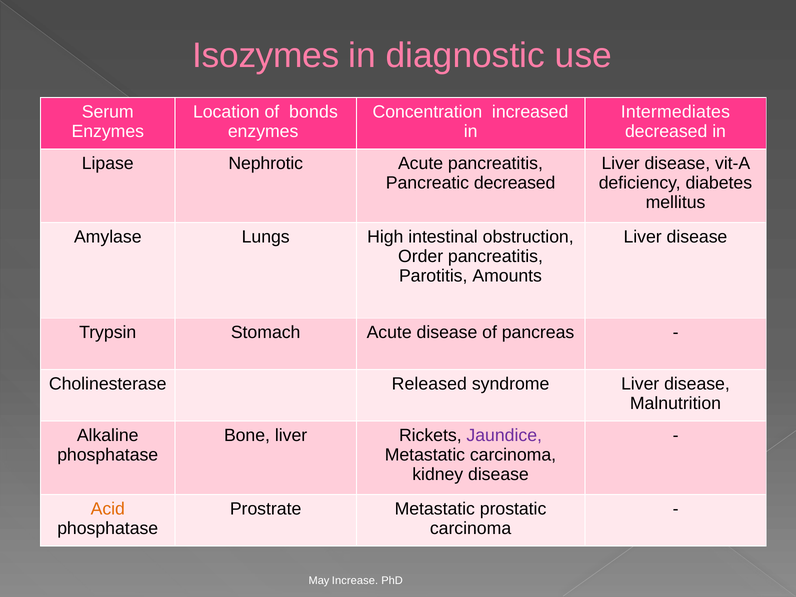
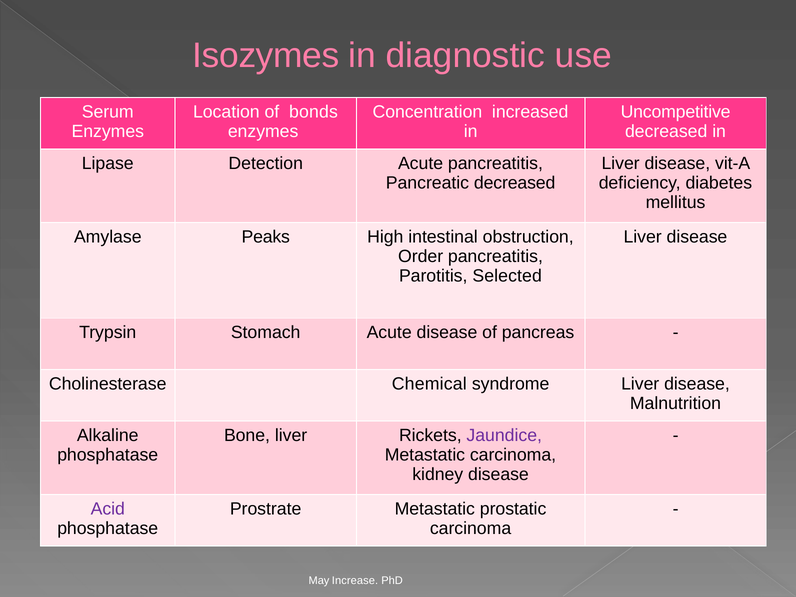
Intermediates: Intermediates -> Uncompetitive (676, 112)
Nephrotic: Nephrotic -> Detection (266, 163)
Lungs: Lungs -> Peaks (266, 237)
Amounts: Amounts -> Selected (507, 276)
Released: Released -> Chemical (429, 384)
Acid colour: orange -> purple (108, 509)
